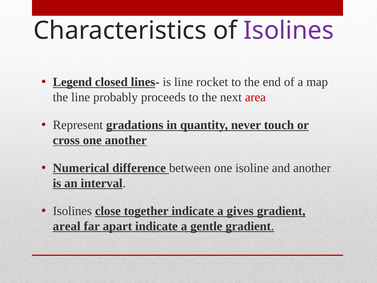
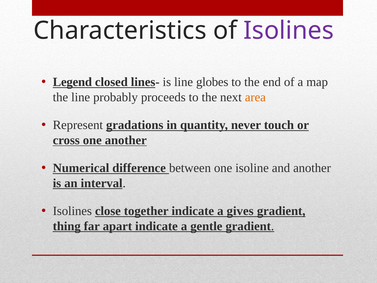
rocket: rocket -> globes (212, 82)
area colour: red -> orange (255, 97)
areal: areal -> thing (67, 226)
